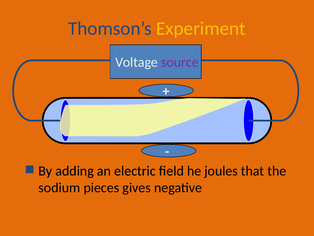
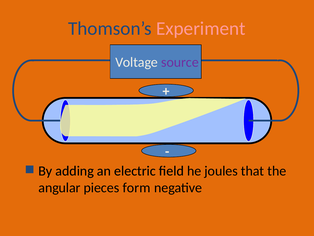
Experiment colour: yellow -> pink (201, 29)
sodium: sodium -> angular (59, 187)
gives: gives -> form (137, 187)
